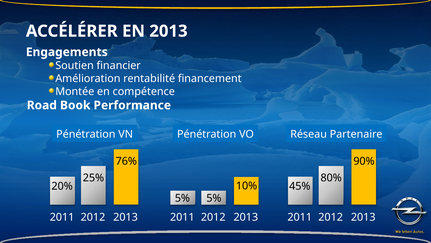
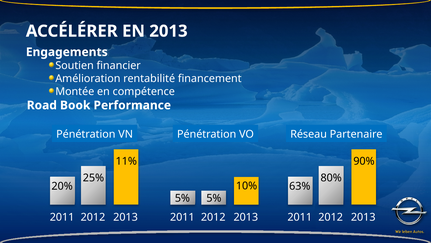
76%: 76% -> 11% (126, 161)
45%: 45% -> 63% (300, 186)
